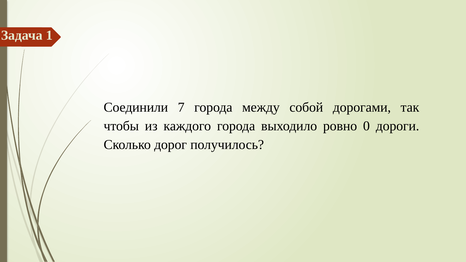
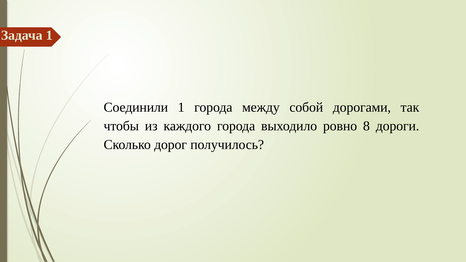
Соединили 7: 7 -> 1 (181, 107)
0: 0 -> 8 (366, 126)
